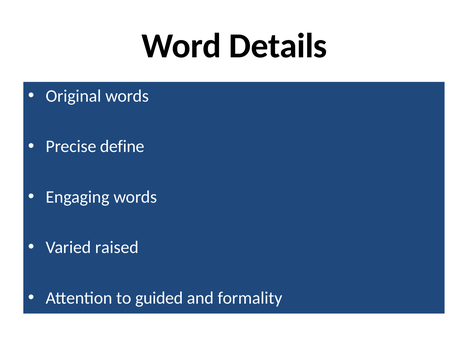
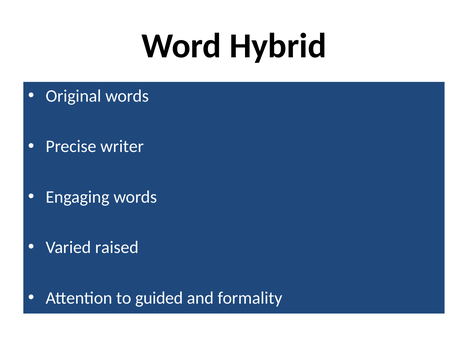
Details: Details -> Hybrid (278, 46)
define: define -> writer (122, 146)
